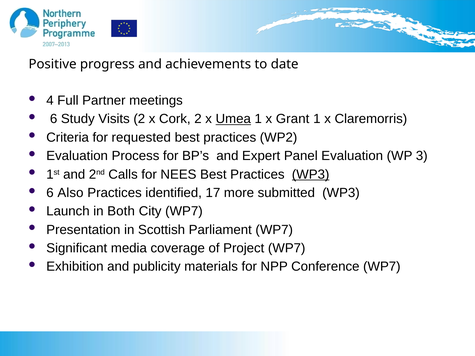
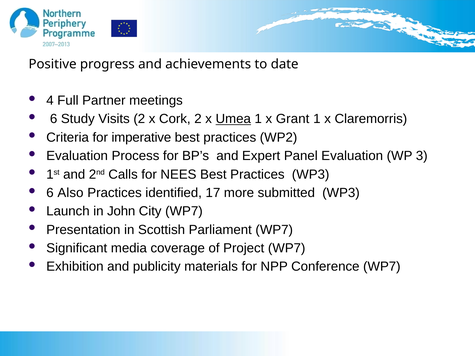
requested: requested -> imperative (141, 137)
WP3 underline: present -> none (311, 174)
Both: Both -> John (121, 211)
